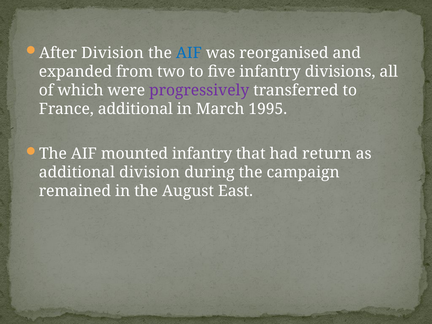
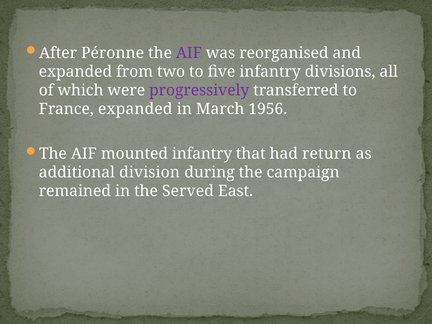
After Division: Division -> Péronne (113, 53)
AIF colour: blue -> purple (189, 53)
France additional: additional -> expanded (135, 109)
1995: 1995 -> 1956 (268, 109)
August: August -> Served (188, 191)
